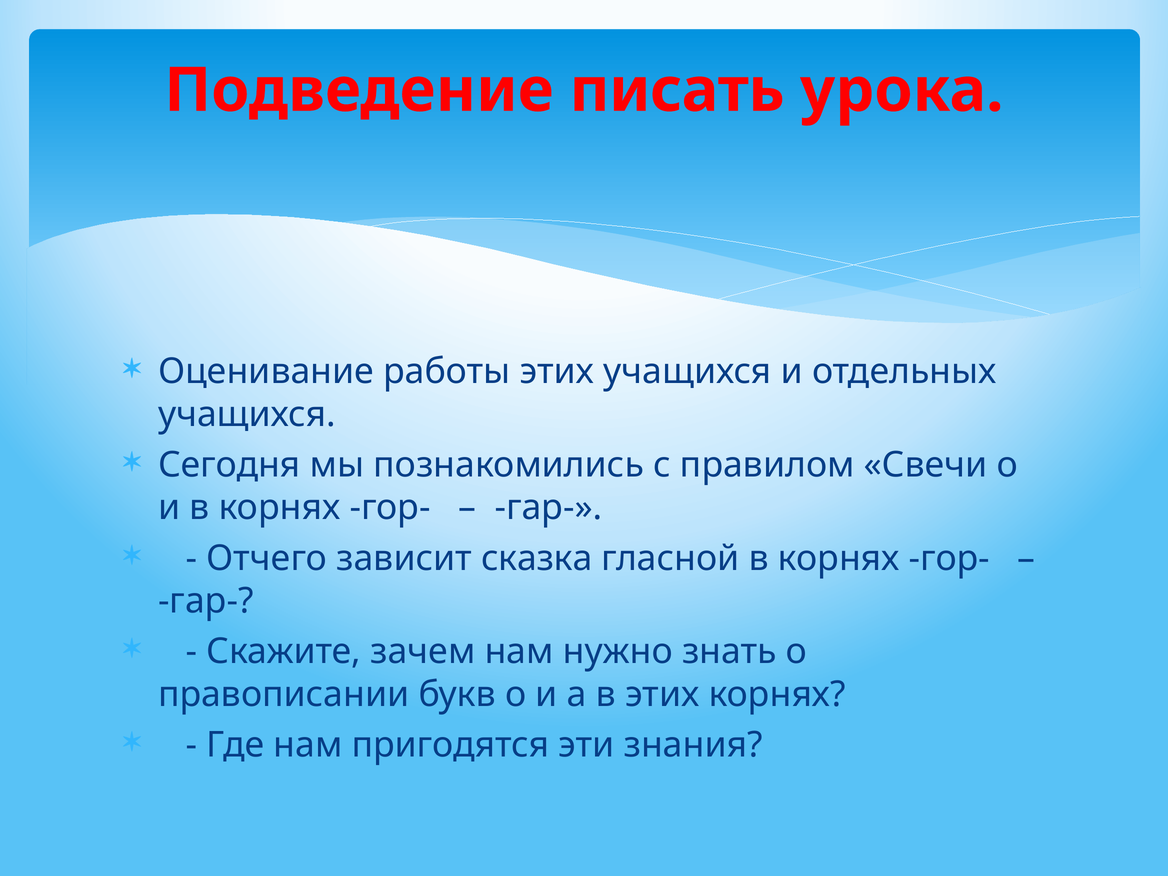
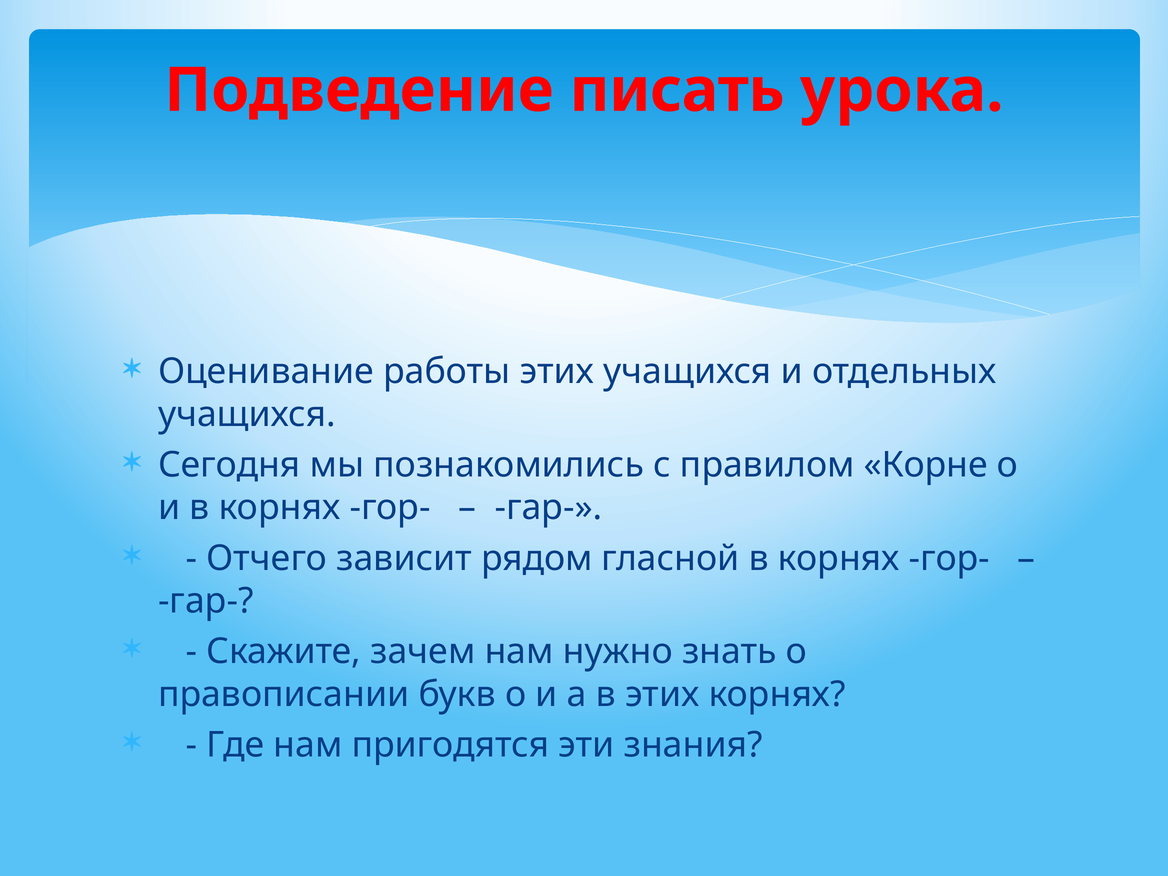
Свечи: Свечи -> Корне (926, 465)
сказка: сказка -> рядом (537, 558)
